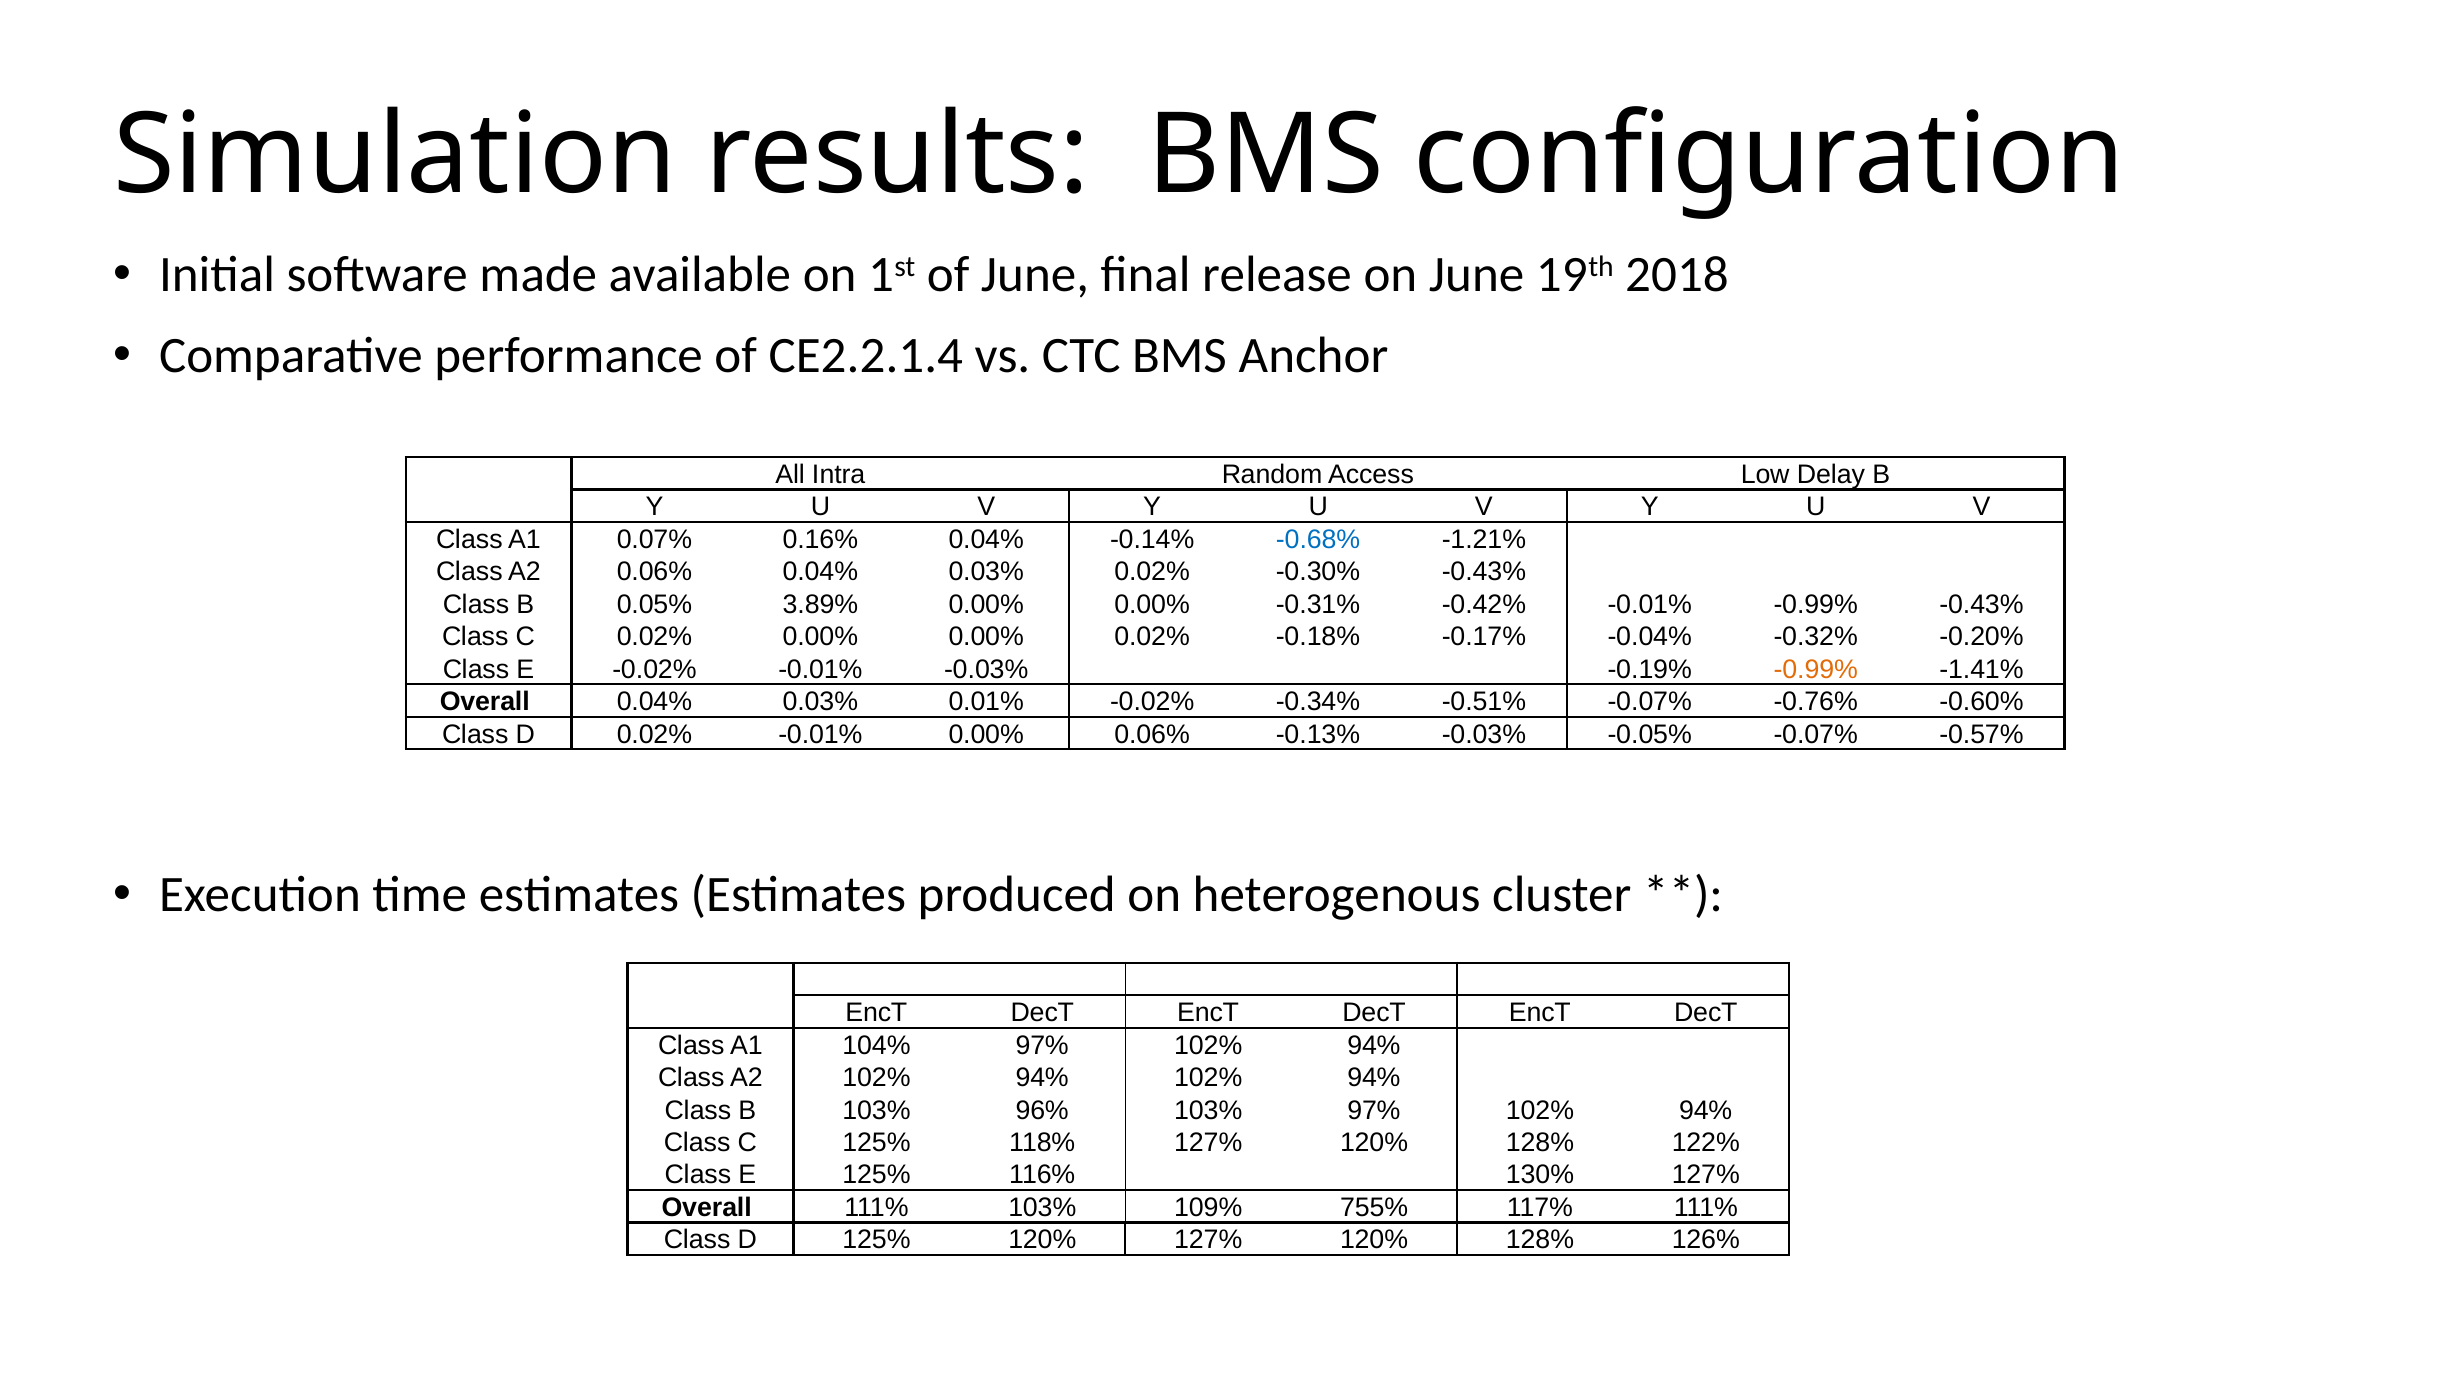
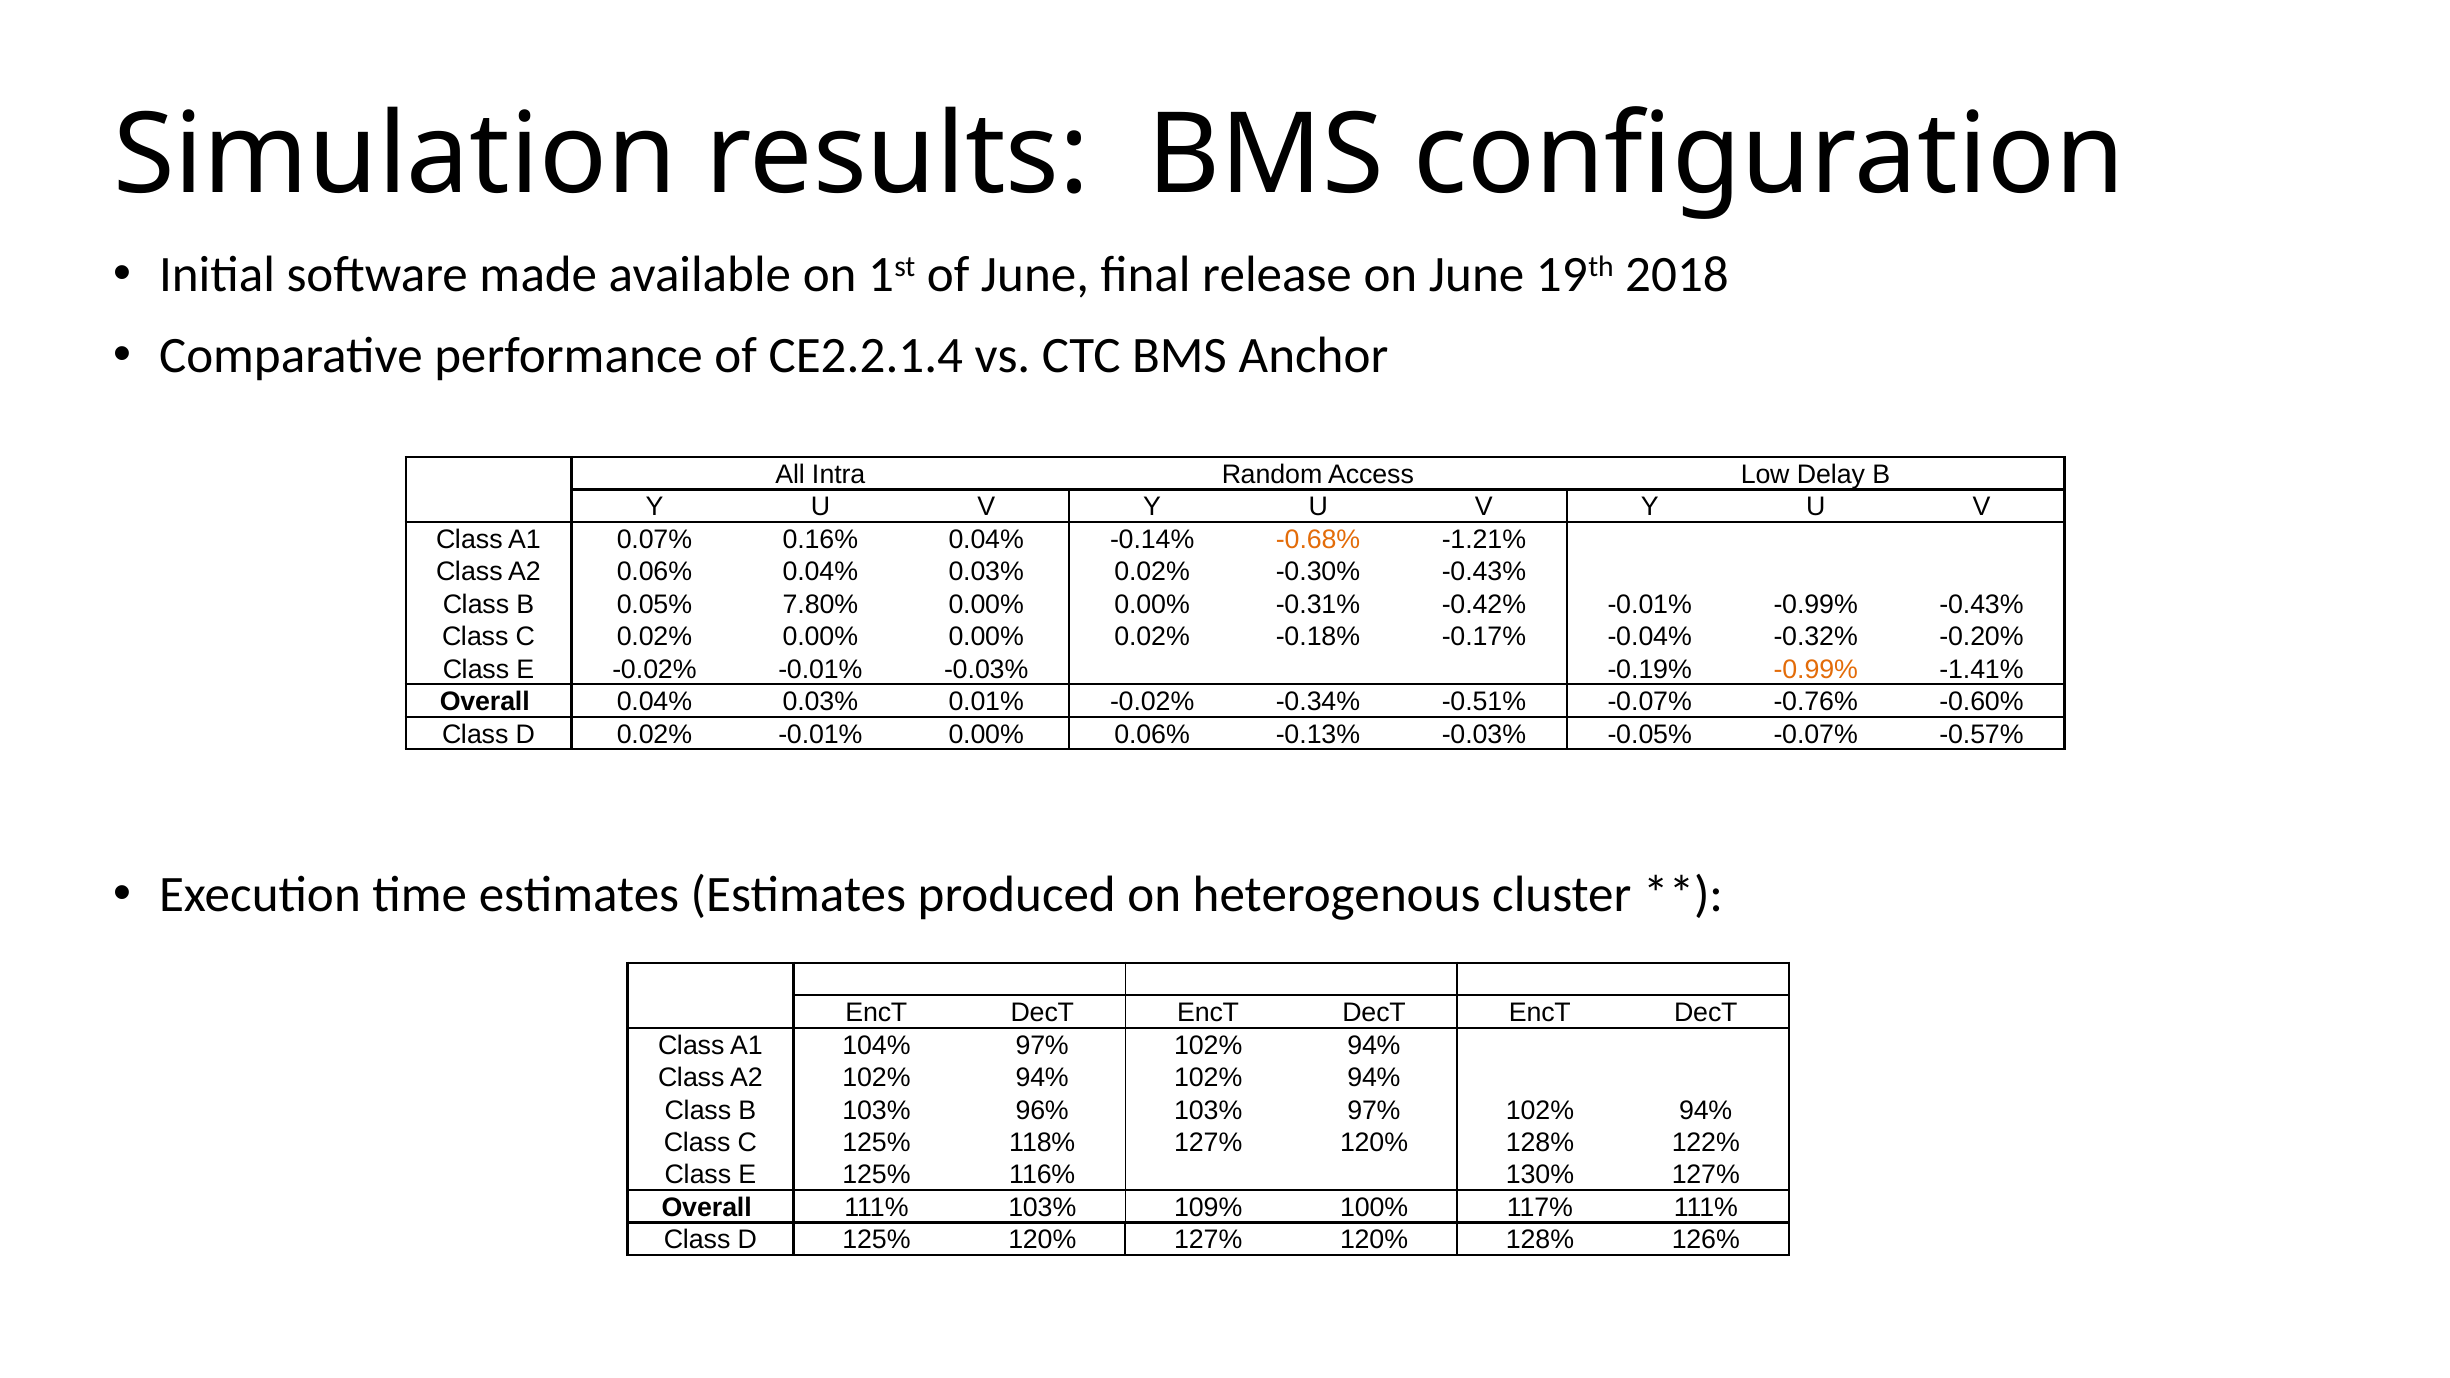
-0.68% colour: blue -> orange (1318, 540)
3.89%: 3.89% -> 7.80% (820, 605)
755%: 755% -> 100% (1374, 1208)
